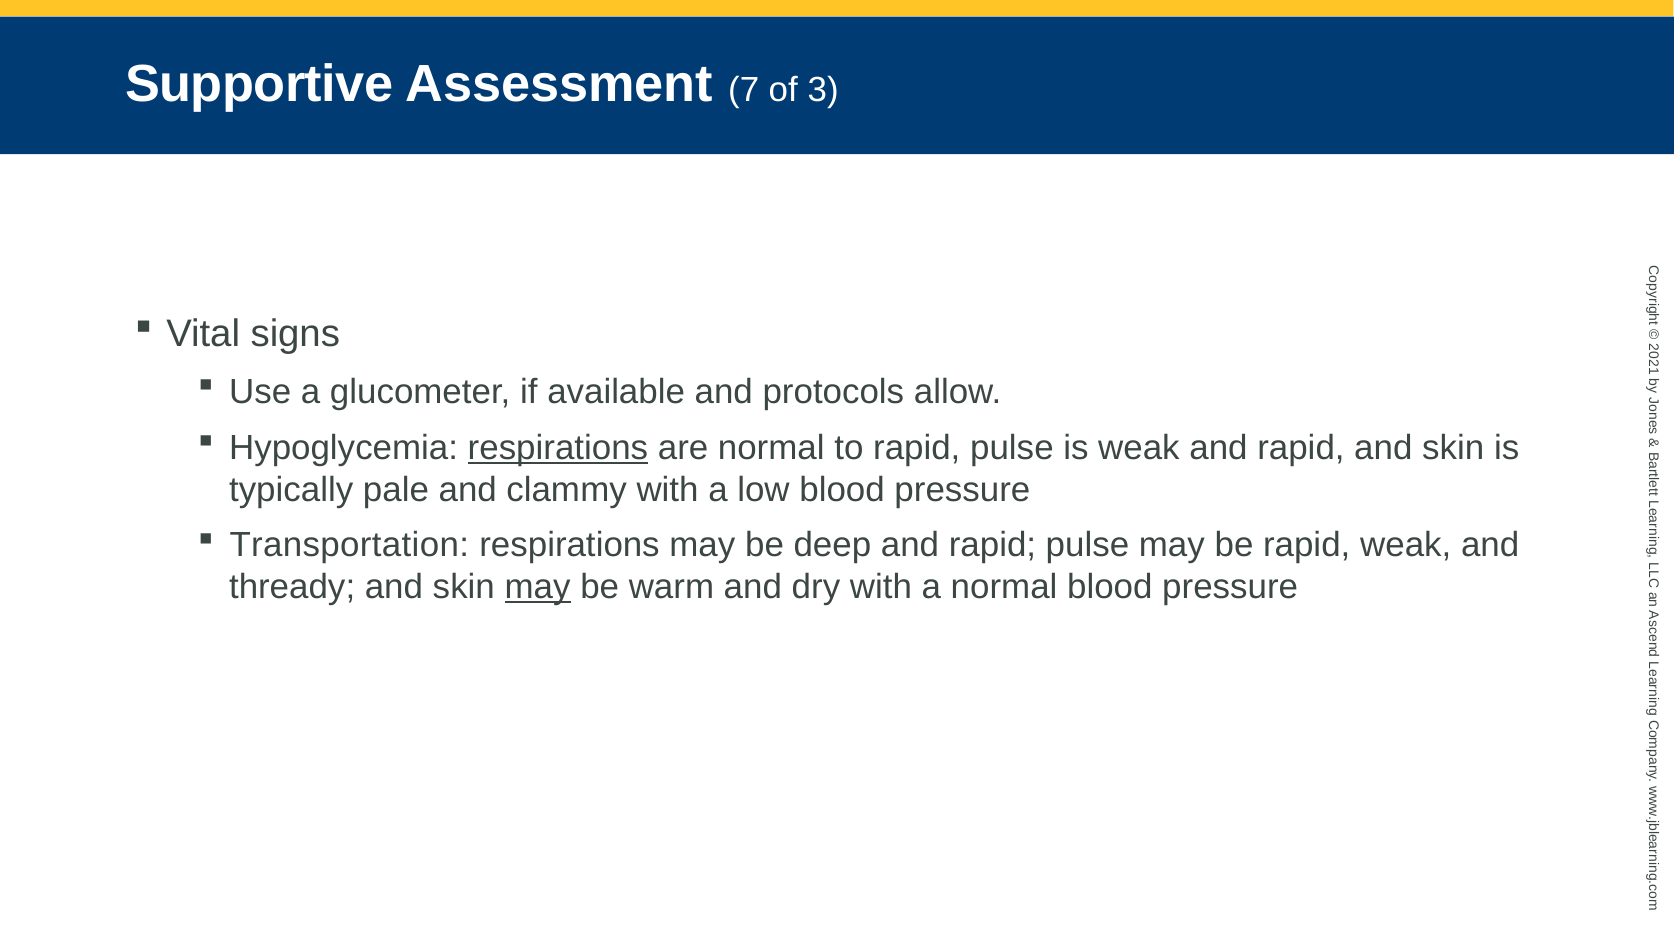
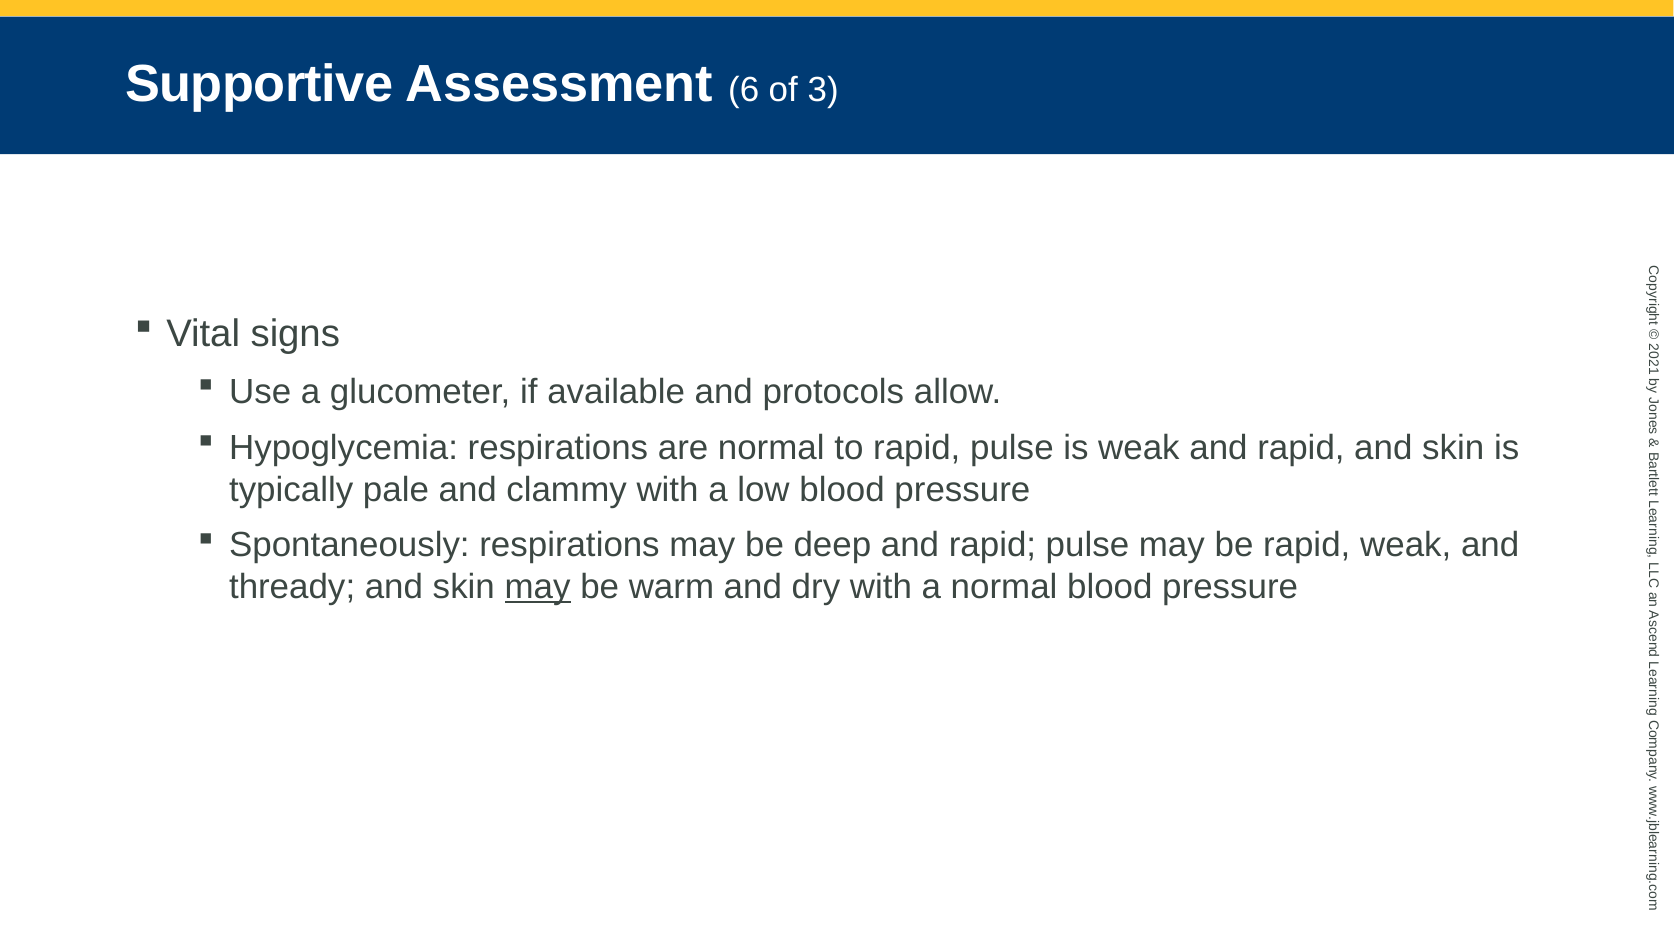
7: 7 -> 6 (744, 90)
respirations underline: present -> none (558, 448)
Transportation: Transportation -> Spontaneously (349, 546)
